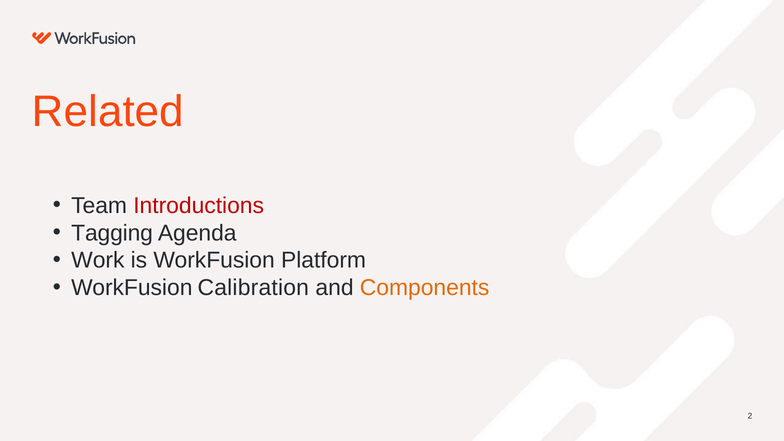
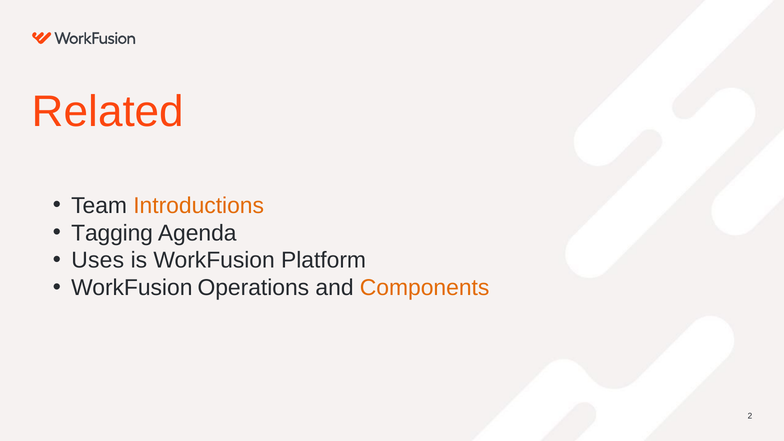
Introductions colour: red -> orange (199, 205)
Work: Work -> Uses (98, 260)
Calibration: Calibration -> Operations (253, 288)
